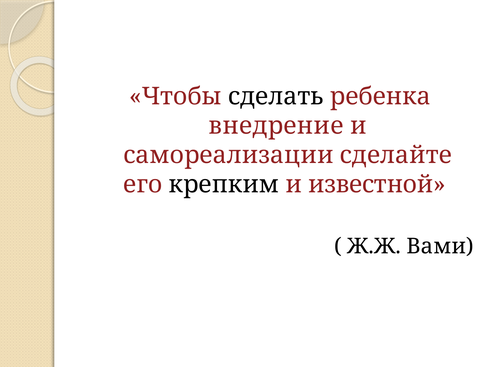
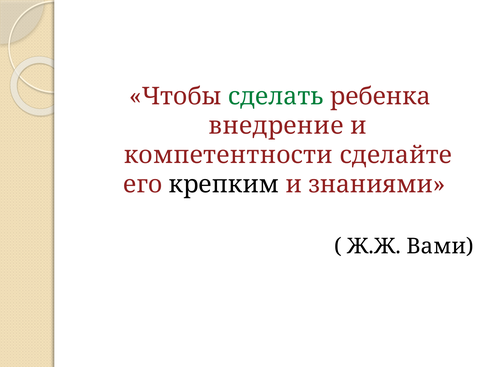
сделать colour: black -> green (276, 96)
самореализации: самореализации -> компетентности (228, 155)
известной: известной -> знаниями (377, 185)
